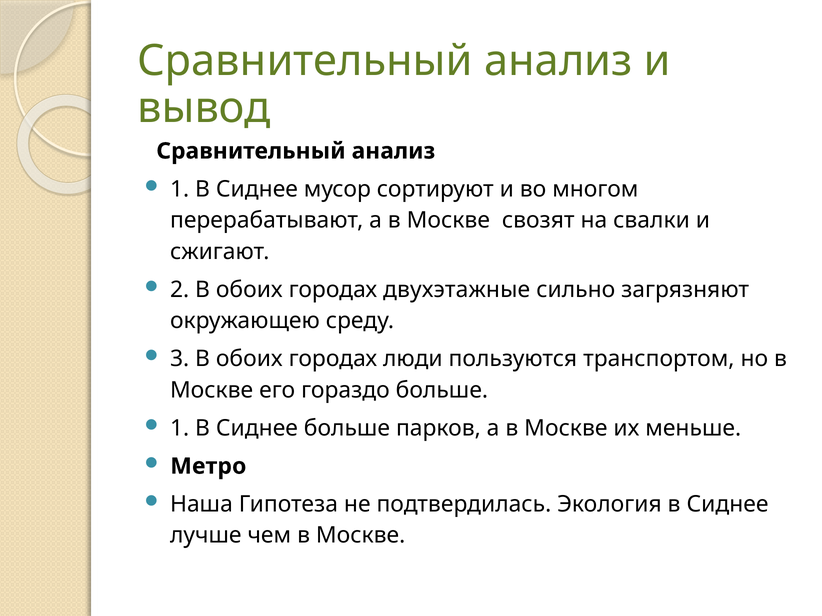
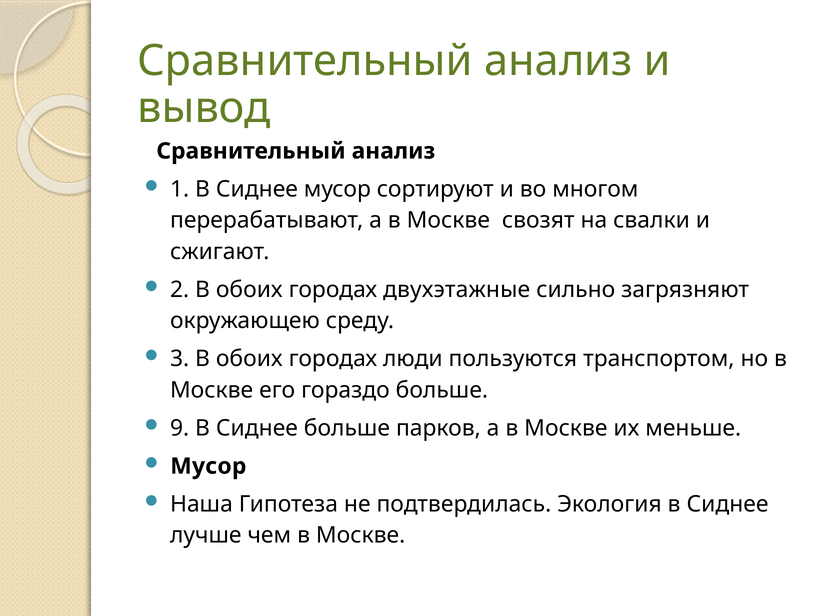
1: 1 -> 9 (180, 428)
Метро: Метро -> Мусор (208, 467)
